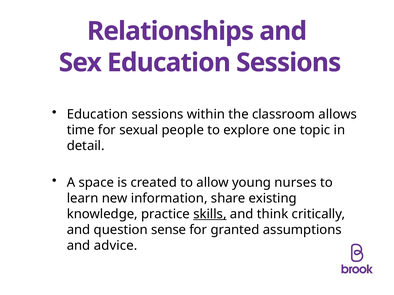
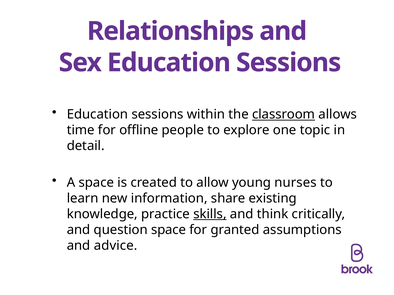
classroom underline: none -> present (284, 115)
sexual: sexual -> offline (139, 130)
question sense: sense -> space (169, 230)
